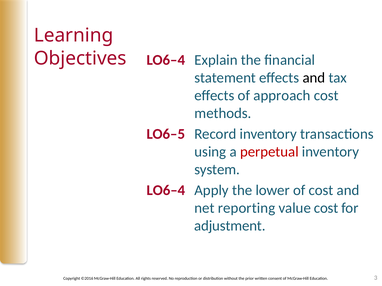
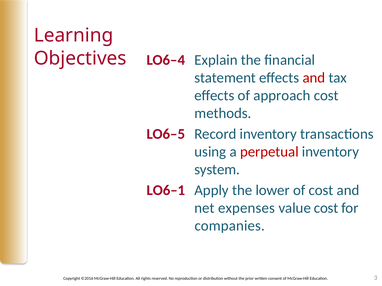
and colour: black -> red (314, 78)
LO6–4: LO6–4 -> LO6–1 (166, 191)
reporting: reporting -> expenses (247, 208)
adjustment: adjustment -> companies (230, 226)
